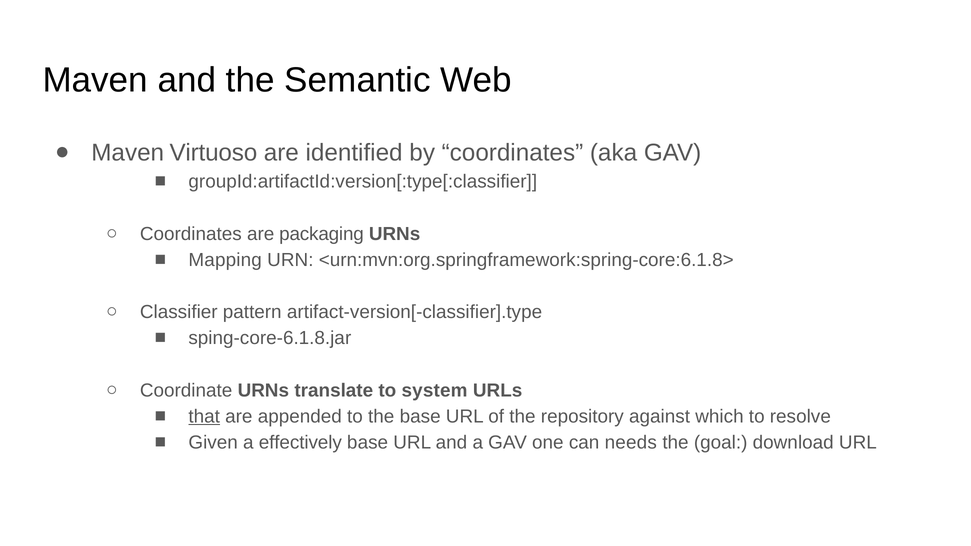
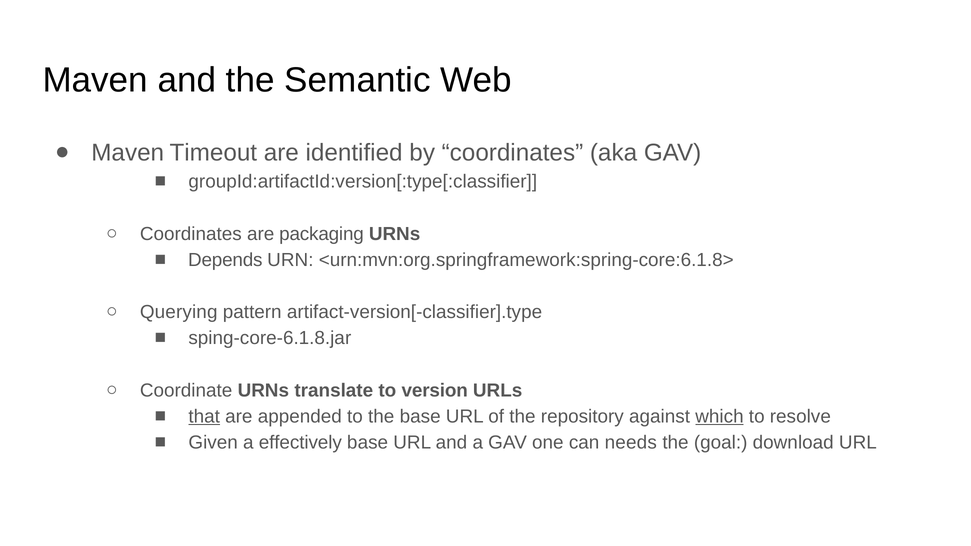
Virtuoso: Virtuoso -> Timeout (213, 153)
Mapping: Mapping -> Depends (225, 260)
Classifier: Classifier -> Querying (179, 312)
system: system -> version (435, 391)
which underline: none -> present (719, 417)
